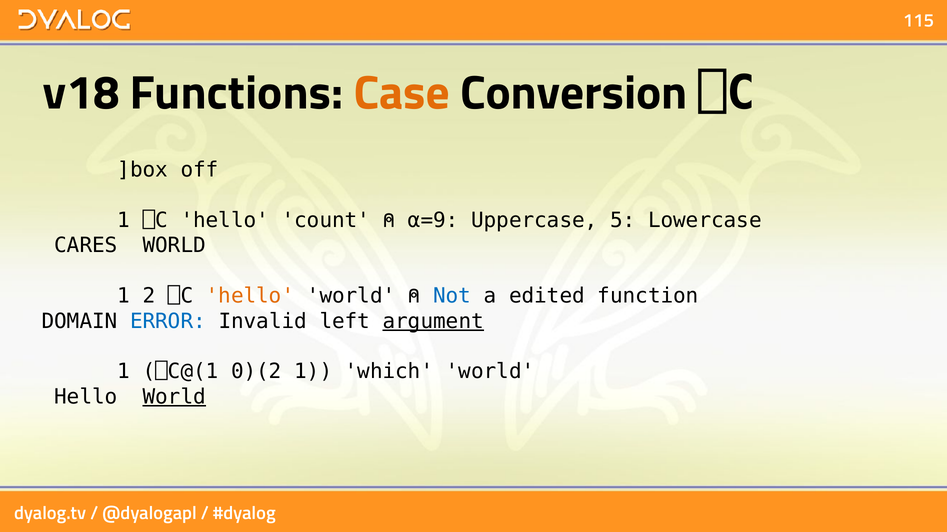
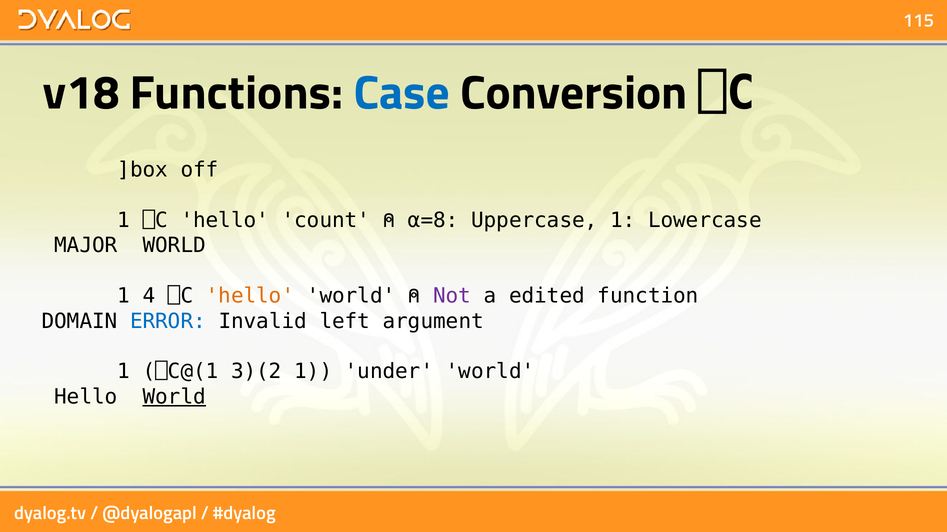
Case colour: orange -> blue (402, 93)
⍺=9: ⍺=9 -> ⍺=8 (433, 221)
Uppercase 5: 5 -> 1 (623, 221)
CARES: CARES -> MAJOR (86, 246)
2: 2 -> 4 (149, 296)
Not colour: blue -> purple (452, 296)
argument underline: present -> none (433, 322)
0)(2: 0)(2 -> 3)(2 (256, 372)
which: which -> under (389, 372)
